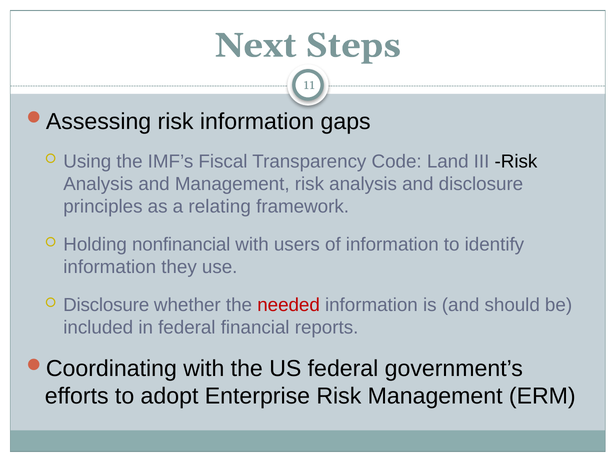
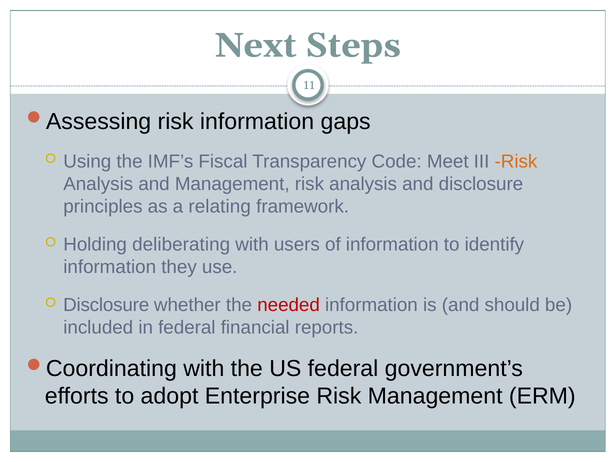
Land: Land -> Meet (448, 162)
Risk colour: black -> orange (516, 162)
nonfinancial: nonfinancial -> deliberating (181, 245)
